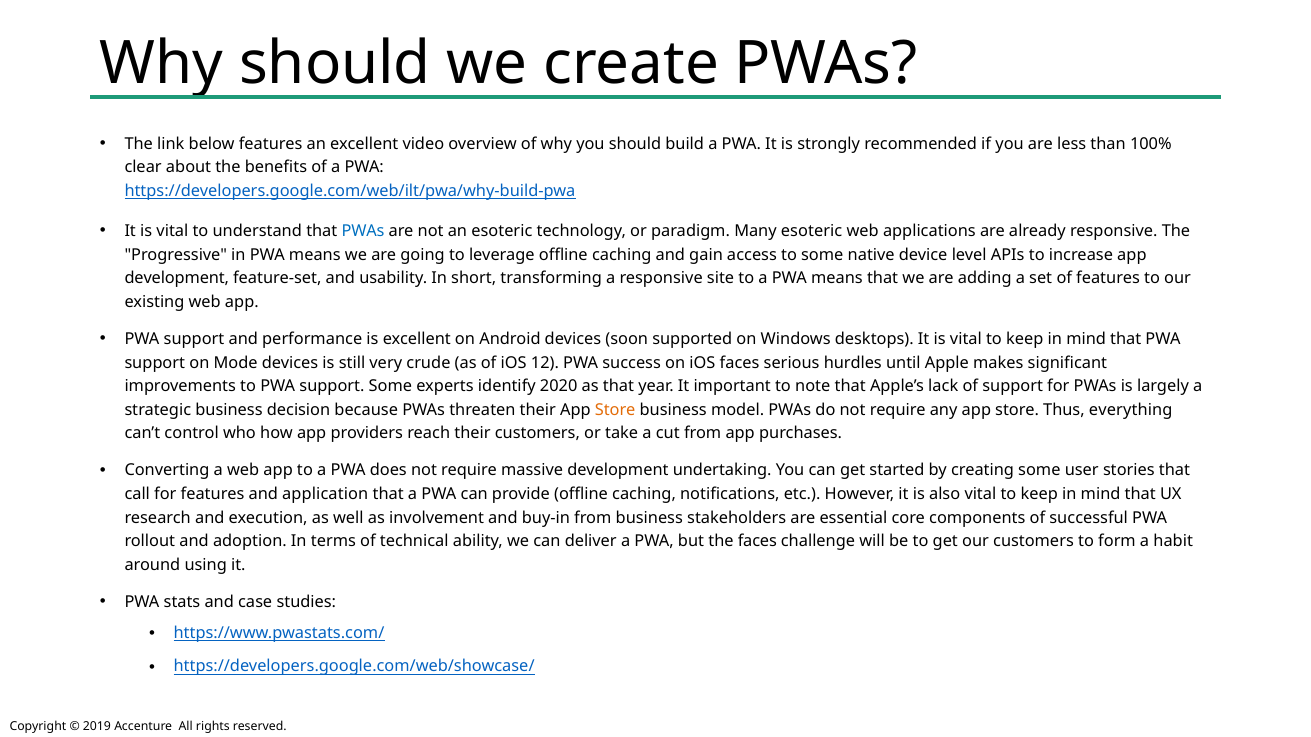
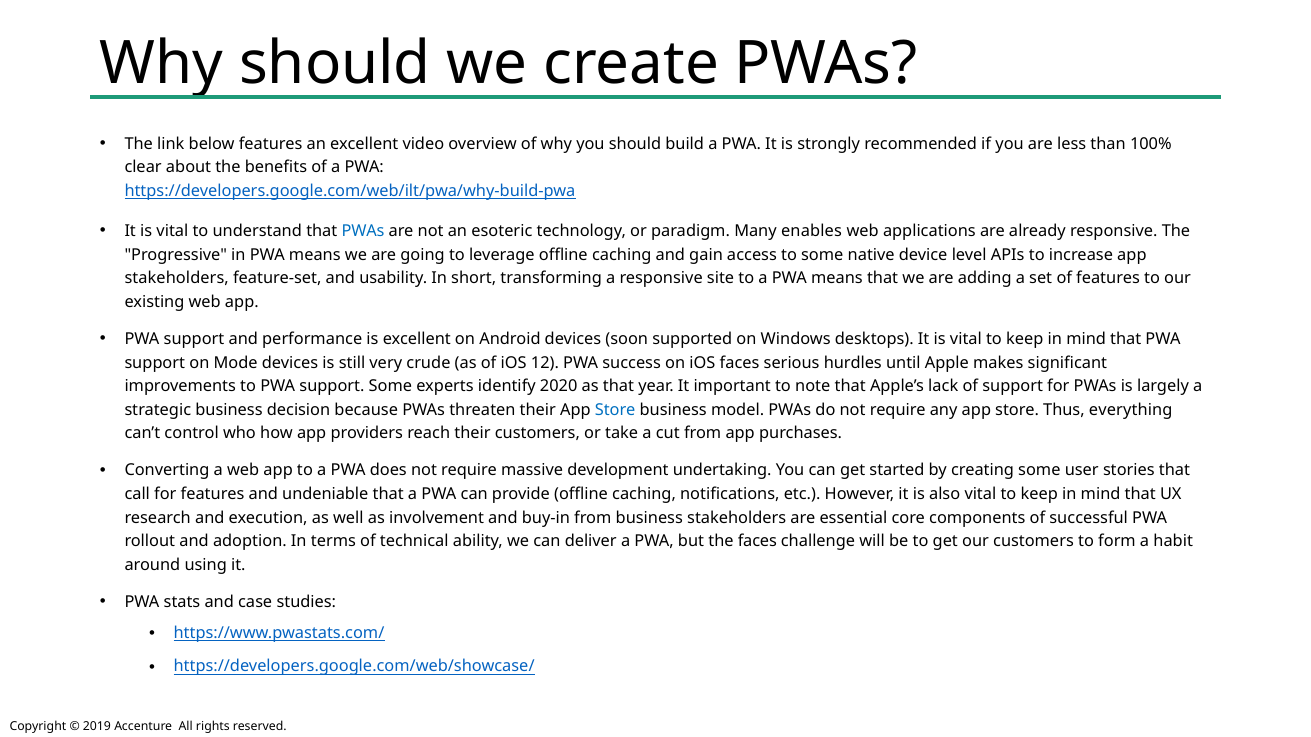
Many esoteric: esoteric -> enables (812, 231)
development: development -> stakeholders (177, 278)
Store colour: orange -> blue (615, 410)
application: application -> undeniable (325, 494)
